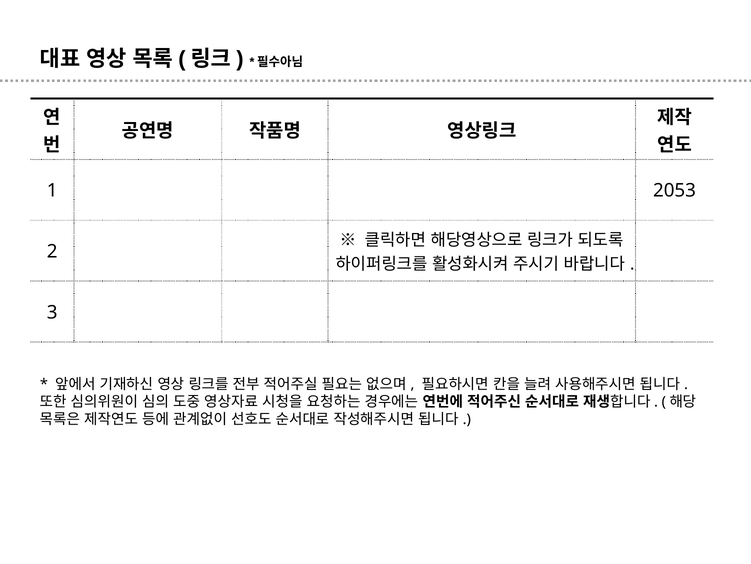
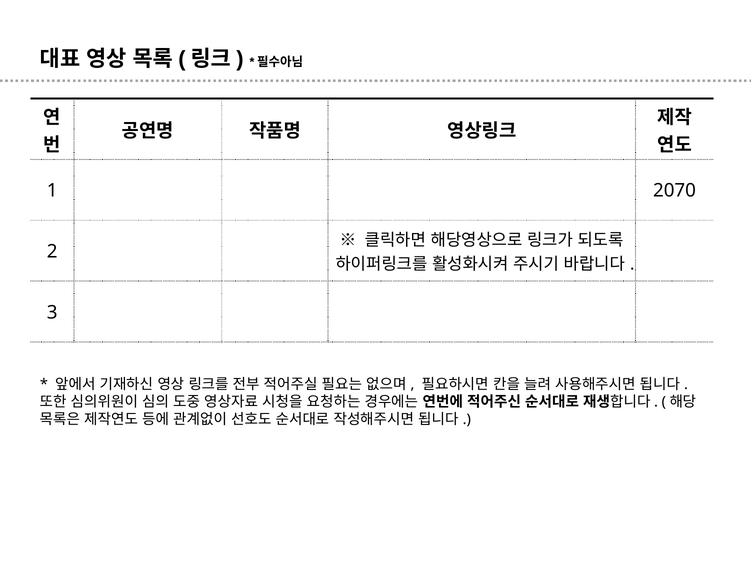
2053: 2053 -> 2070 (674, 191)
